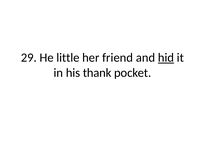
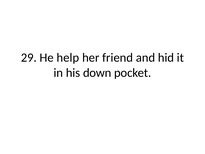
little: little -> help (68, 58)
hid underline: present -> none (166, 58)
thank: thank -> down (97, 73)
